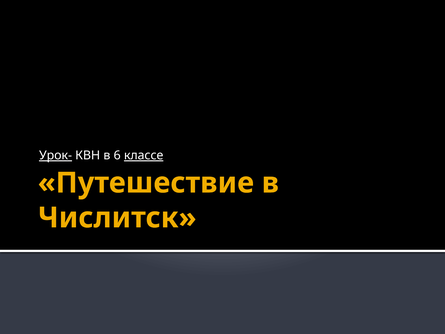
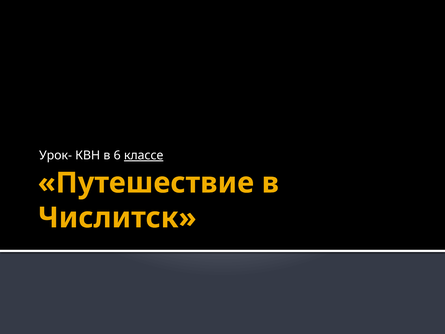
Урок- underline: present -> none (56, 155)
